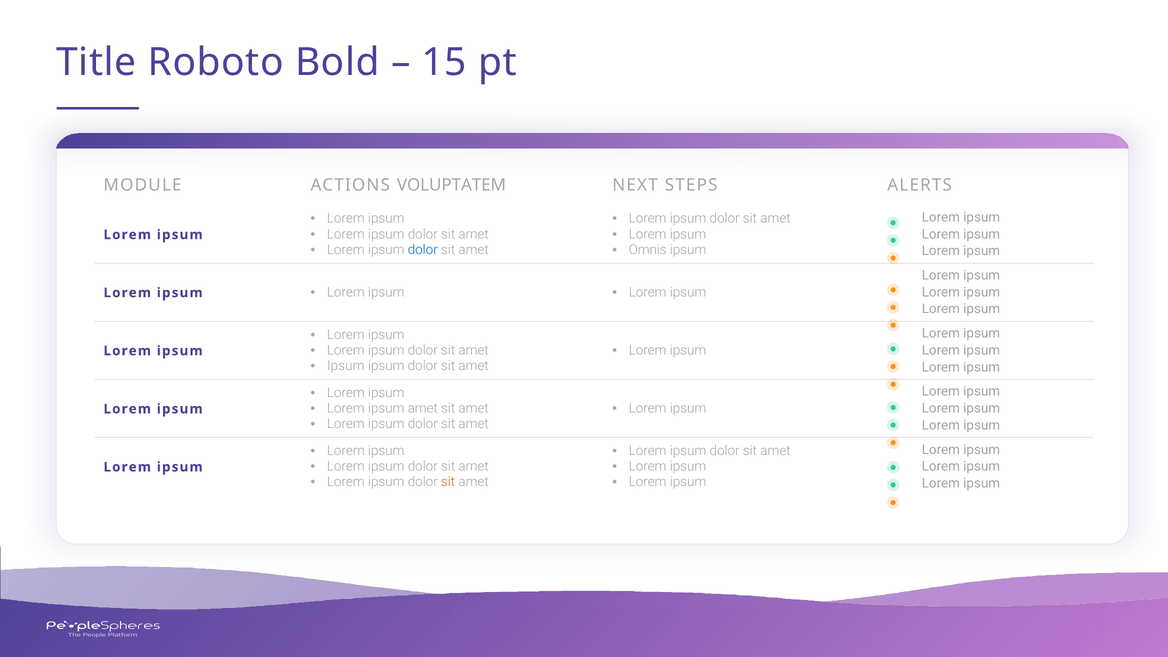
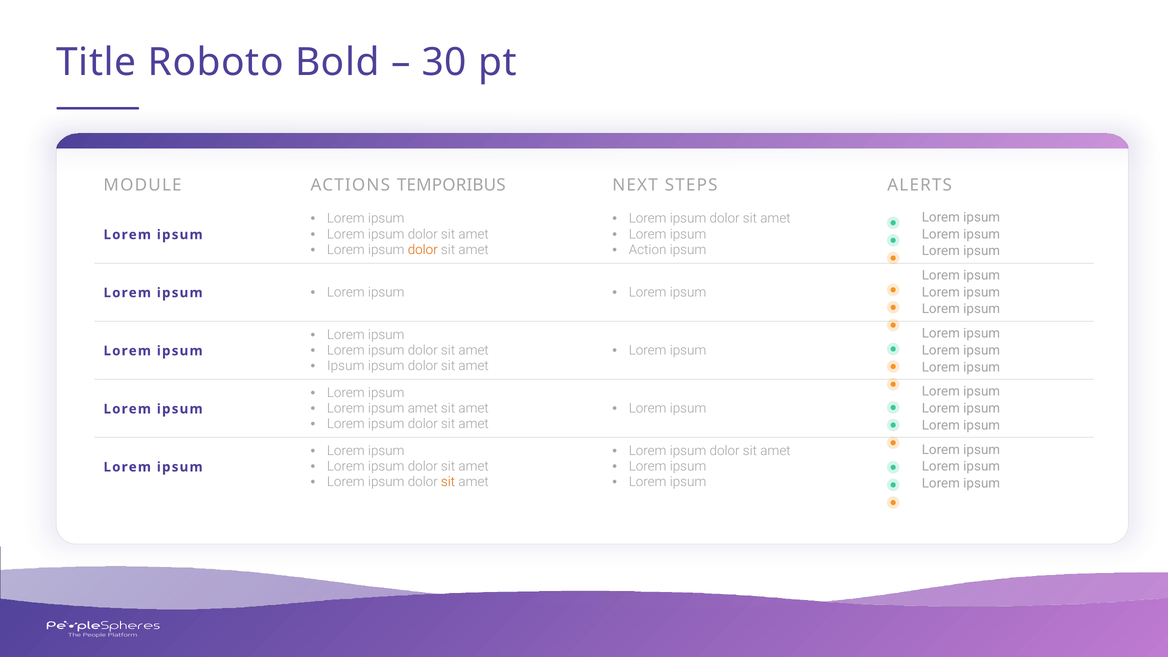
15: 15 -> 30 (444, 63)
VOLUPTATEM: VOLUPTATEM -> TEMPORIBUS (451, 185)
dolor colour: blue -> orange (423, 250)
Omnis: Omnis -> Action (648, 250)
